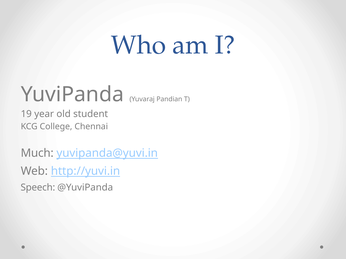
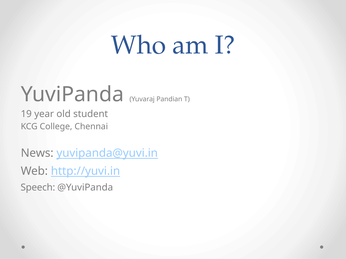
Much: Much -> News (37, 153)
